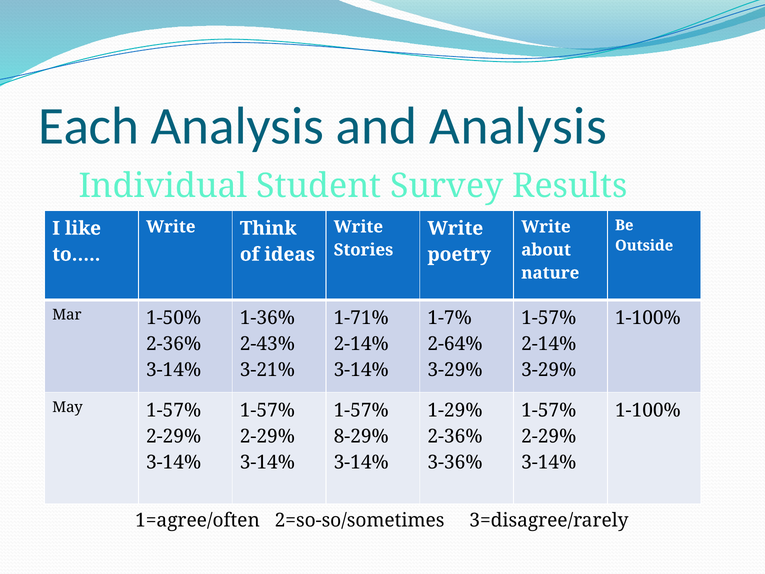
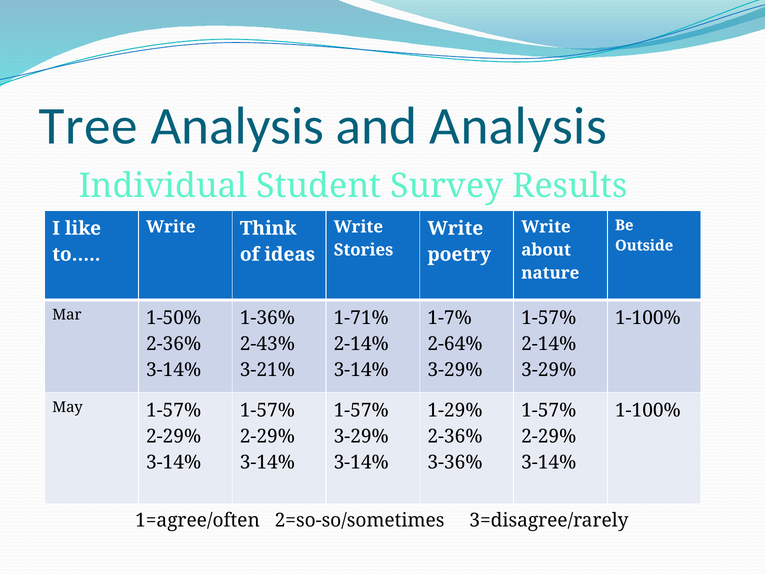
Each: Each -> Tree (88, 126)
8-29%: 8-29% -> 3-29% (361, 436)
